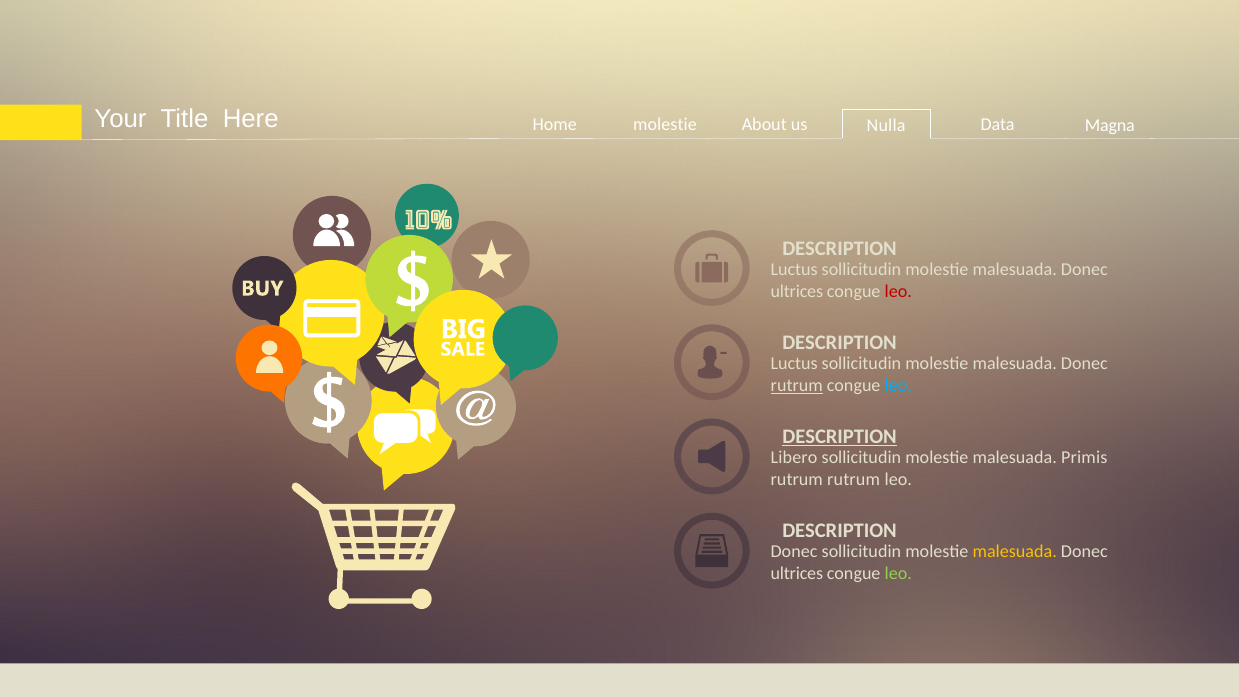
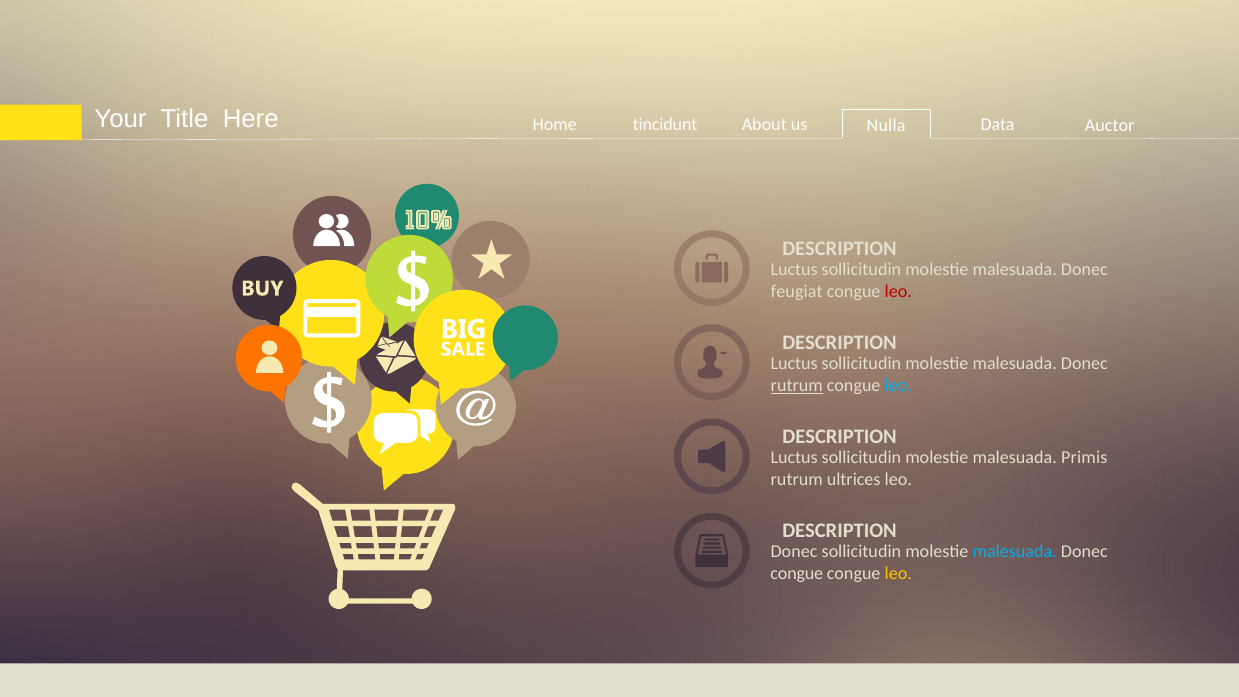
Here molestie: molestie -> tincidunt (665, 125)
Magna: Magna -> Auctor (1110, 125)
ultrices: ultrices -> feugiat (797, 291)
DESCRIPTION underline: present -> none (840, 437)
Libero: Libero -> Luctus (794, 458)
rutrum rutrum: rutrum -> ultrices (854, 479)
malesuada colour: yellow -> light blue (1015, 552)
ultrices: ultrices -> congue (797, 574)
leo colour: light green -> yellow (898, 574)
